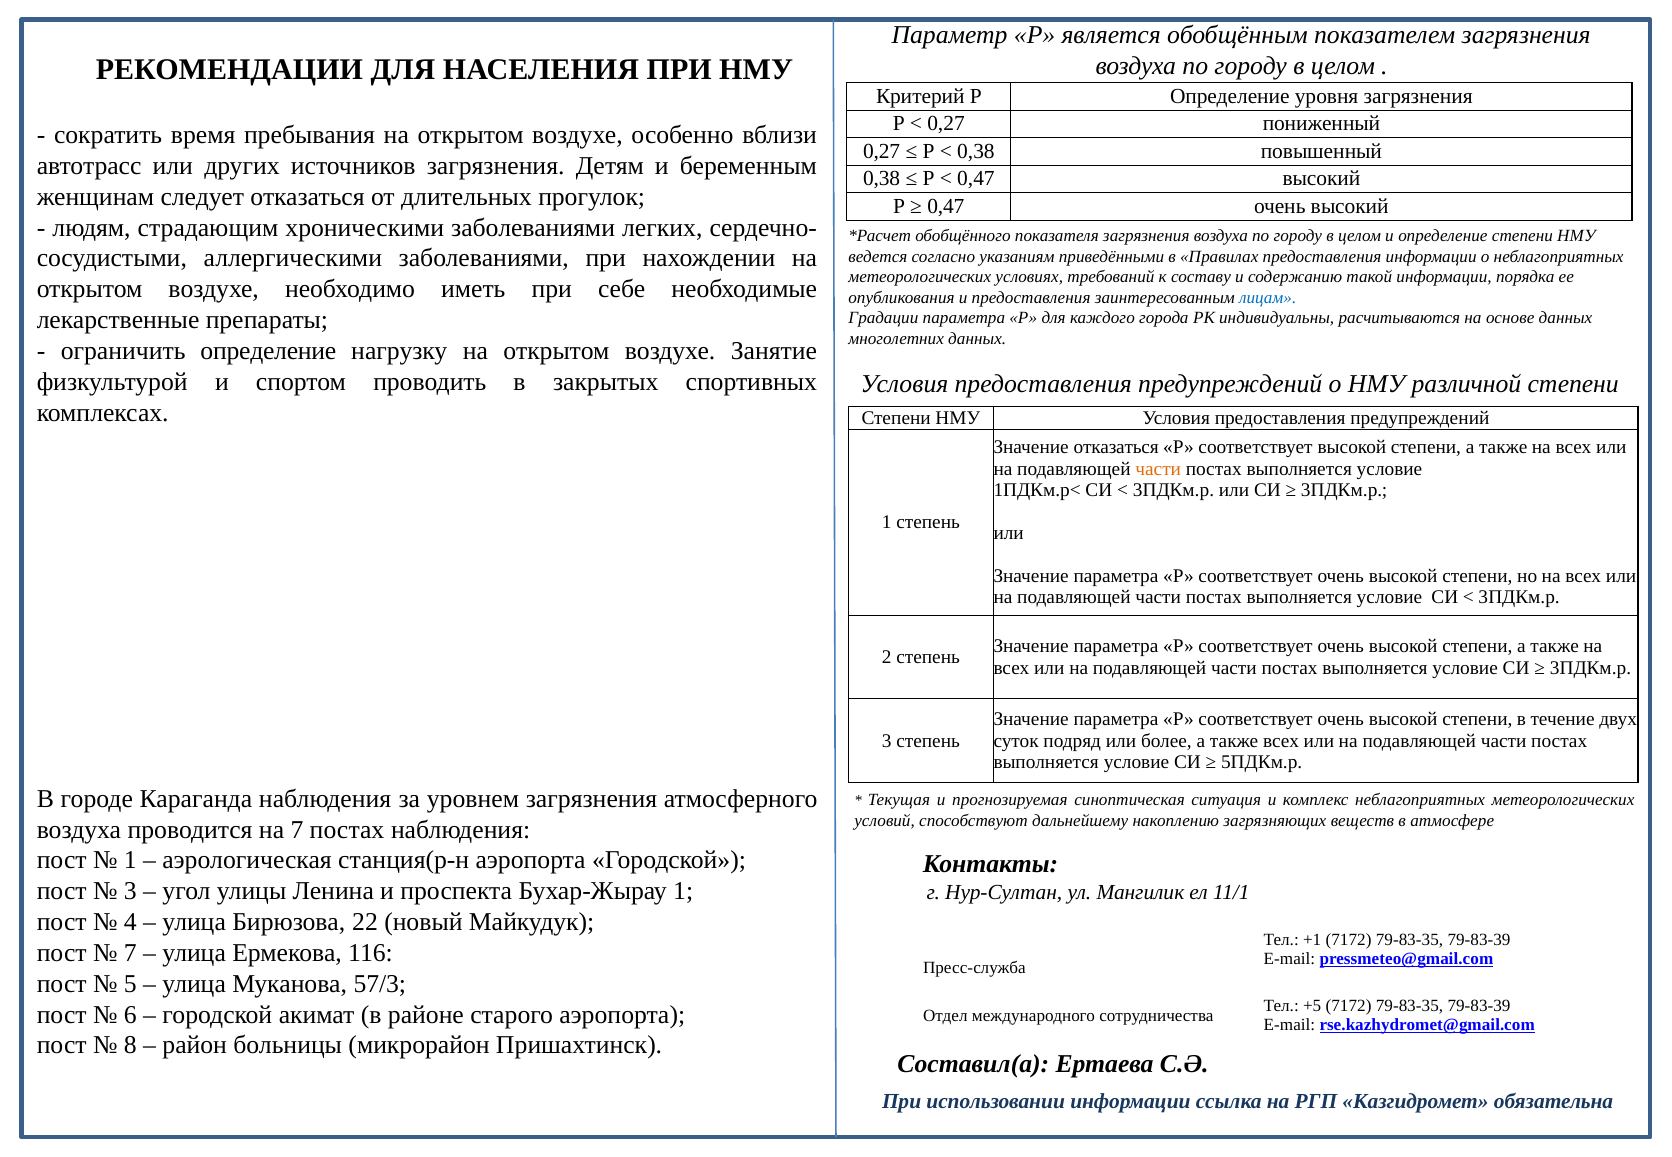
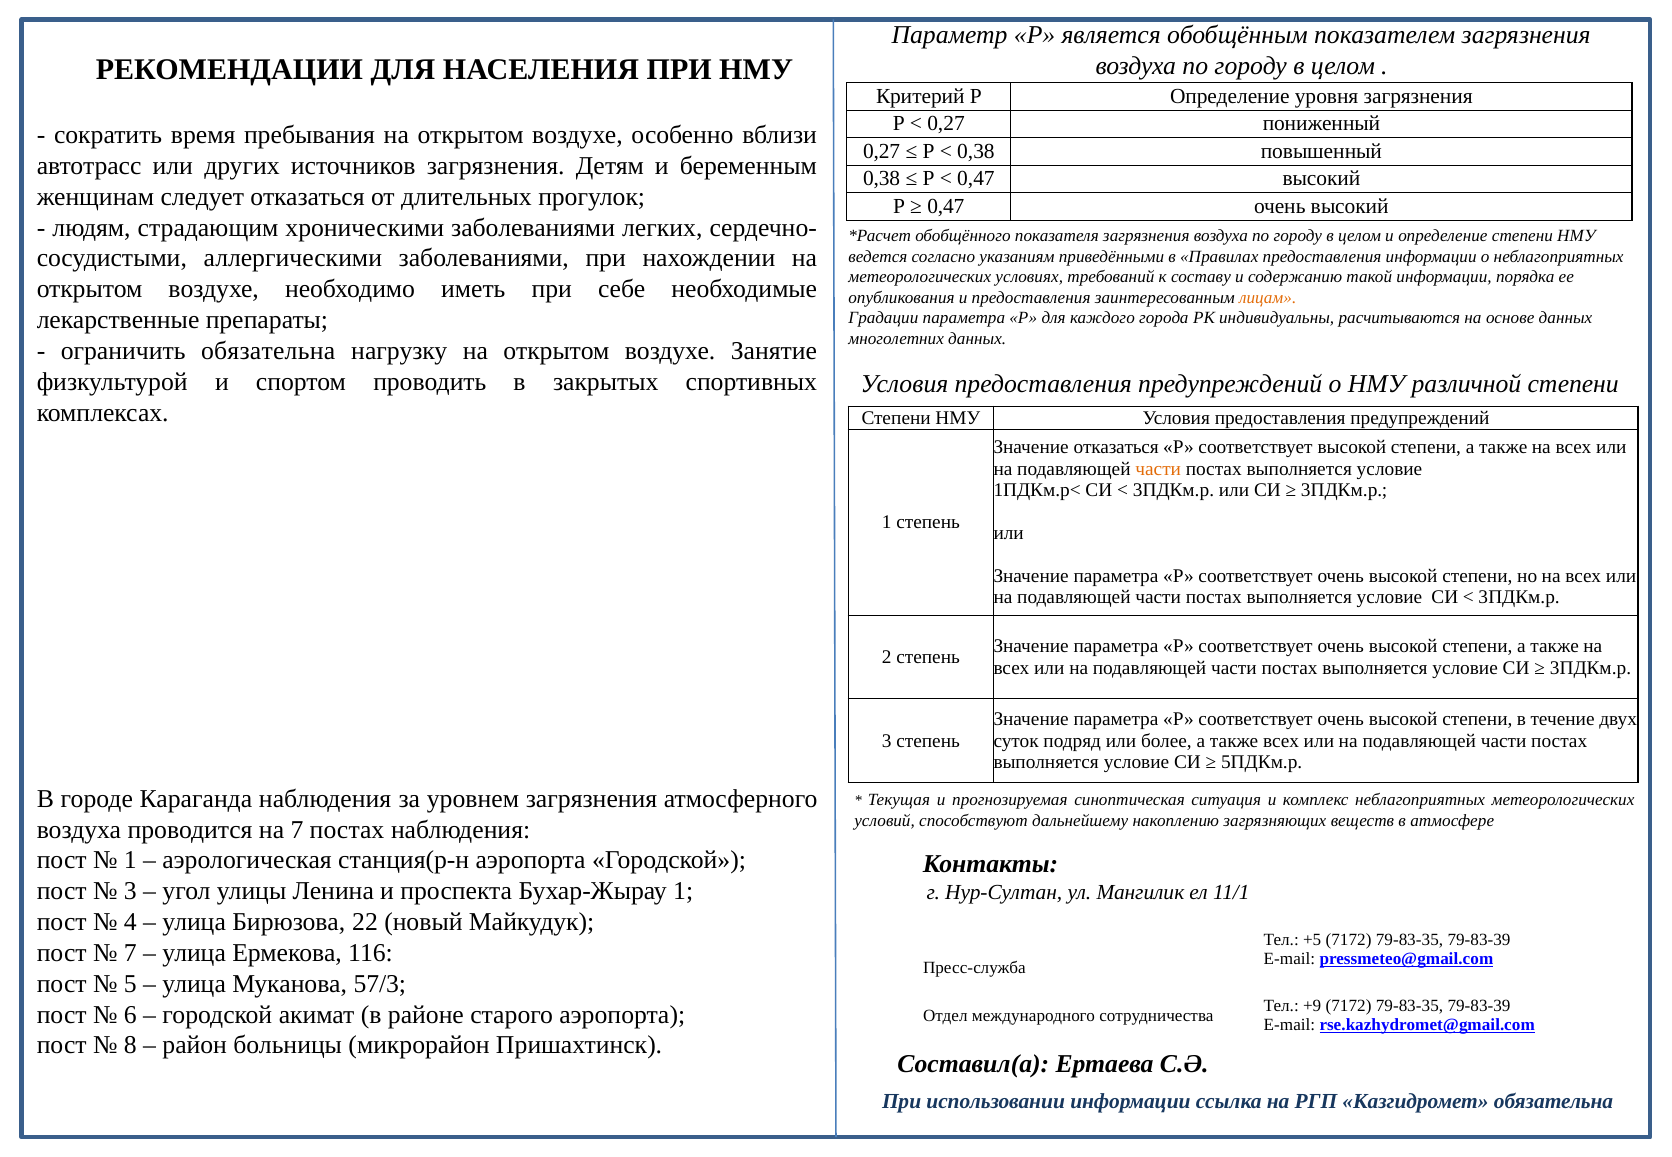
лицам colour: blue -> orange (1268, 298)
ограничить определение: определение -> обязательна (268, 351)
+1: +1 -> +5 (1312, 940)
+5: +5 -> +9 (1312, 1007)
